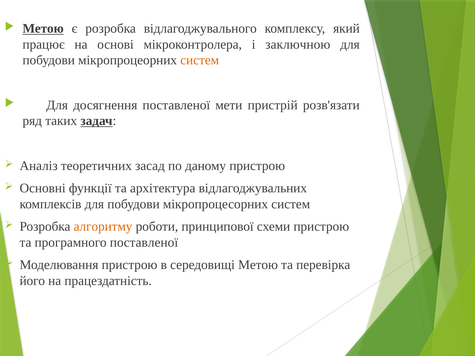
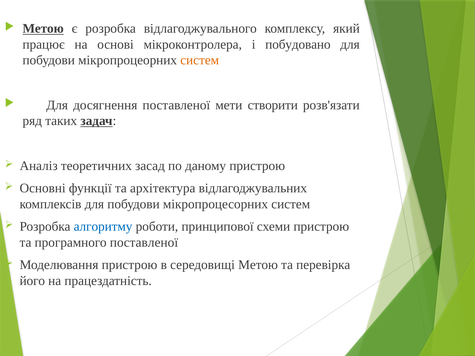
заключною: заключною -> побудовано (298, 44)
пристрій: пристрій -> створити (273, 105)
алгоритму colour: orange -> blue (103, 227)
